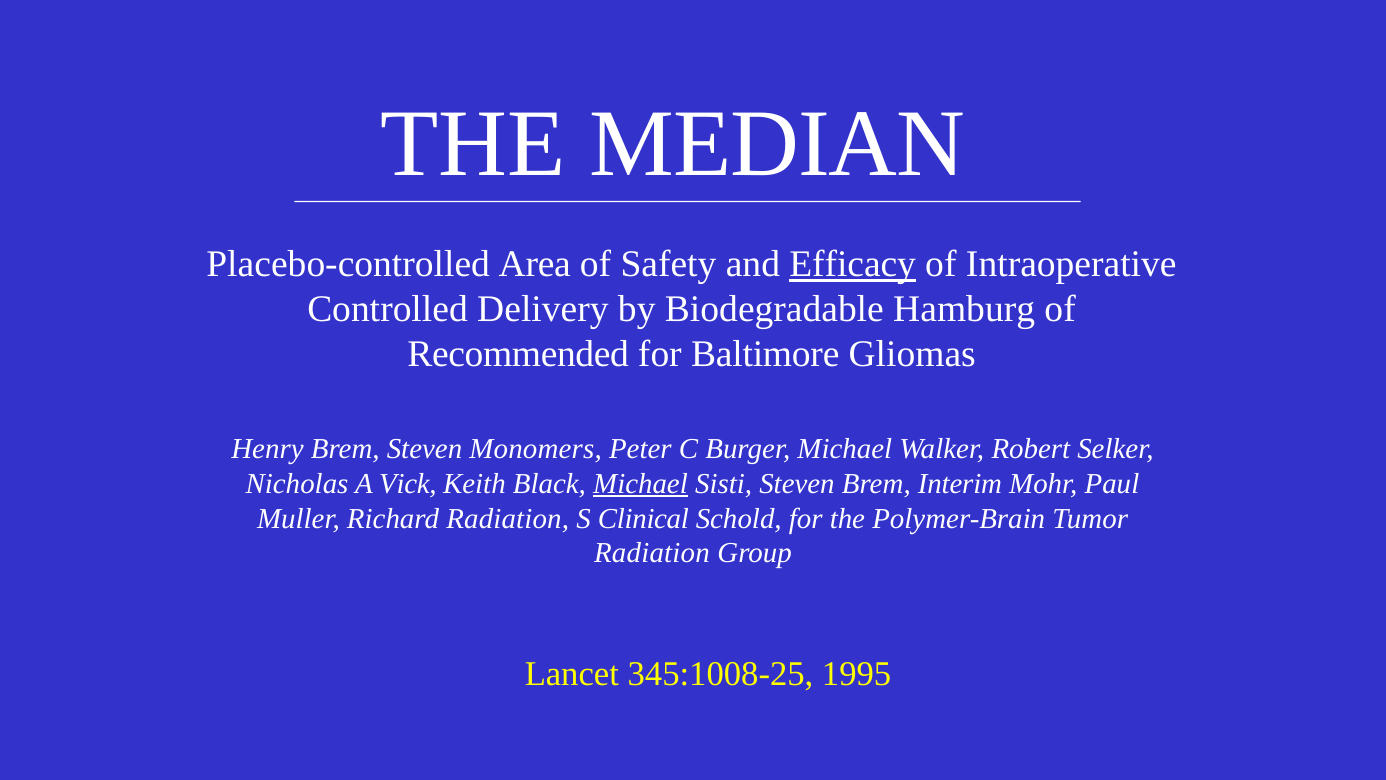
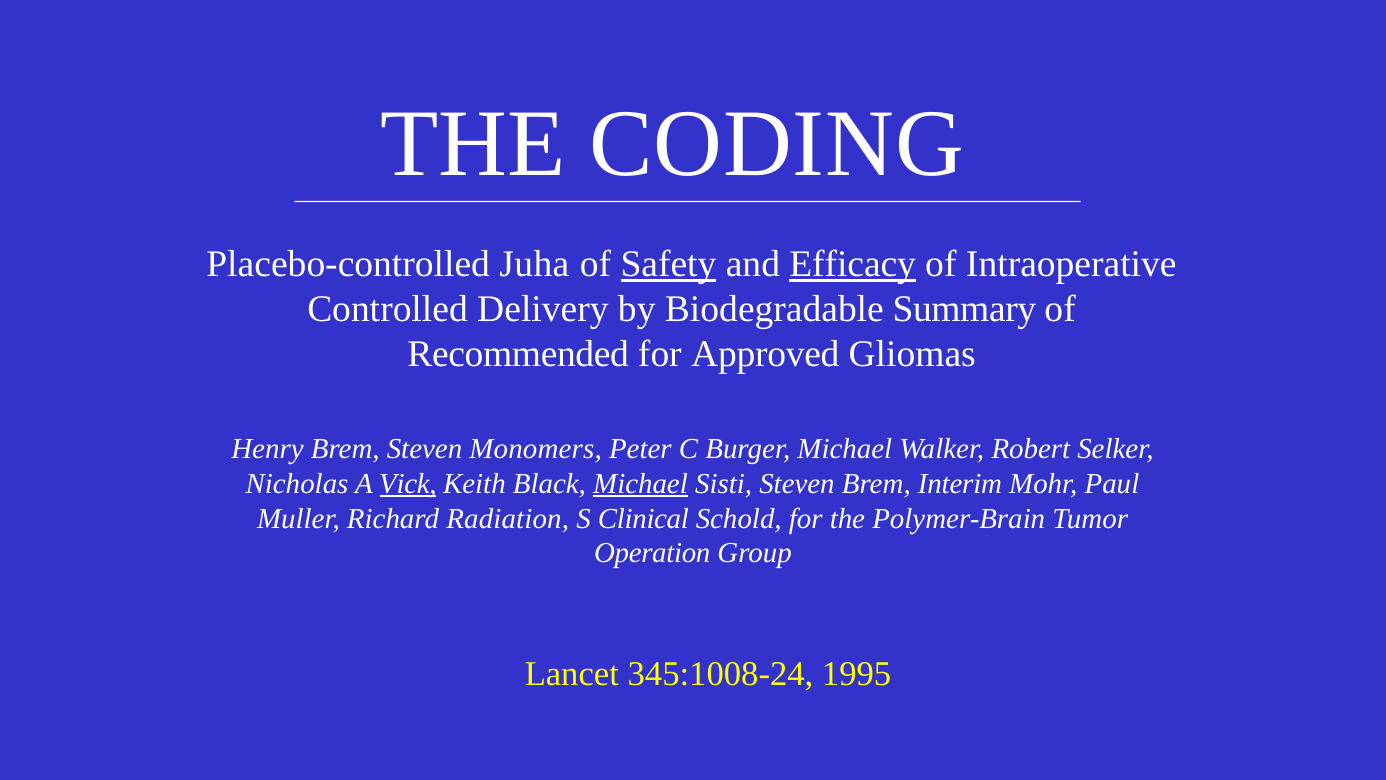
MEDIAN: MEDIAN -> CODING (777, 144)
Area: Area -> Juha (534, 264)
Safety underline: none -> present (668, 264)
Hamburg: Hamburg -> Summary (964, 309)
Baltimore: Baltimore -> Approved (765, 354)
Vick underline: none -> present (408, 484)
Radiation: Radiation -> Operation (652, 553)
345:1008-25: 345:1008-25 -> 345:1008-24 (721, 674)
